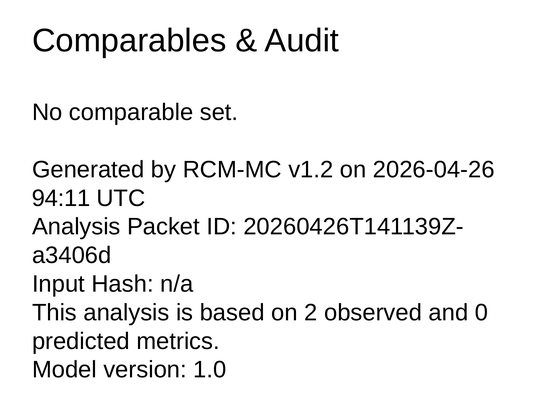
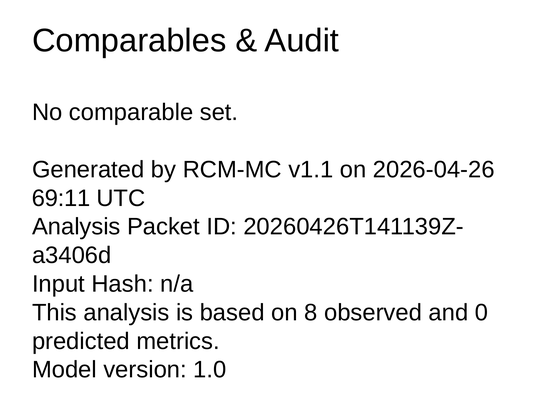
v1.2: v1.2 -> v1.1 (311, 169)
94:11: 94:11 -> 69:11 (61, 198)
2: 2 -> 8 (311, 312)
